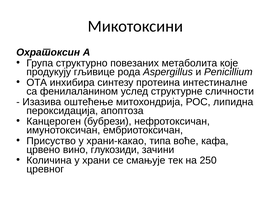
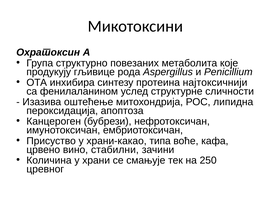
интестиналне: интестиналне -> најтоксичнији (215, 83)
глукозиди: глукозиди -> стабилни (115, 150)
